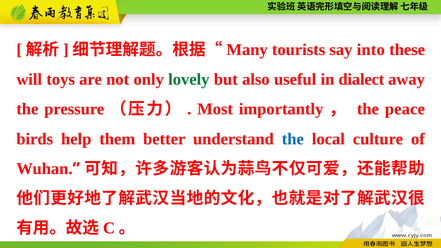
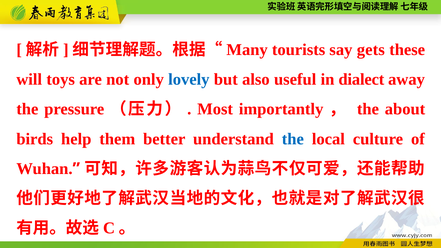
into: into -> gets (371, 50)
lovely colour: green -> blue (189, 79)
peace: peace -> about (405, 109)
